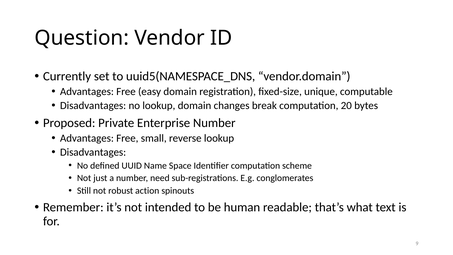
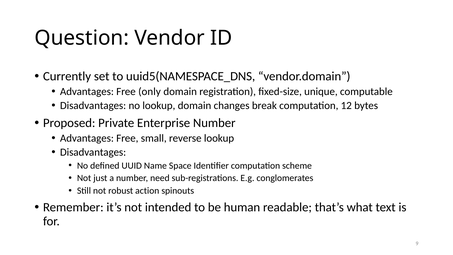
easy: easy -> only (150, 91)
20: 20 -> 12 (346, 106)
